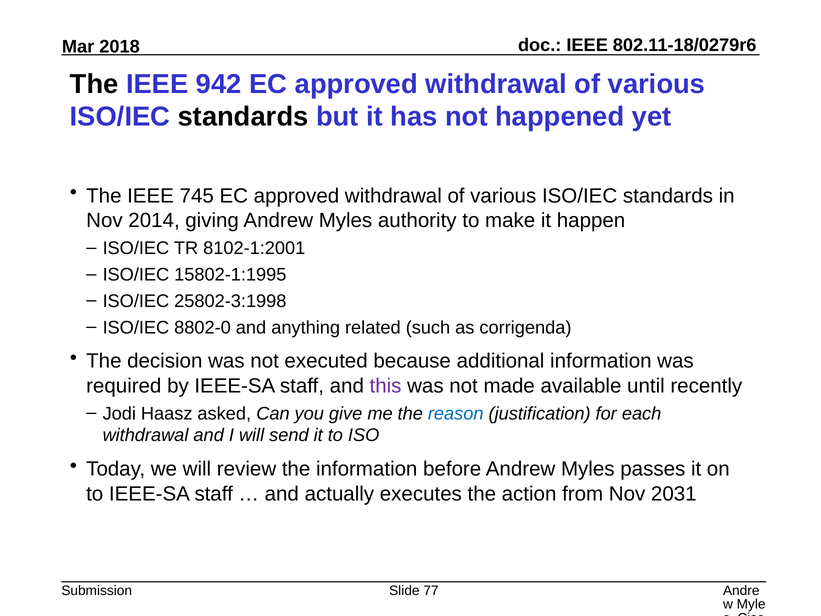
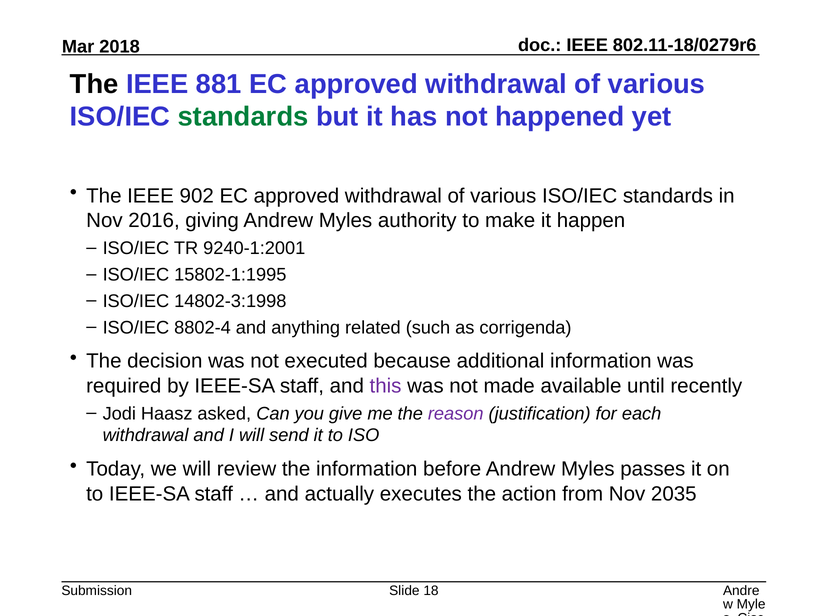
942: 942 -> 881 (219, 84)
standards colour: black -> green (243, 117)
745: 745 -> 902 (197, 196)
2014: 2014 -> 2016 (154, 220)
8102-1:2001: 8102-1:2001 -> 9240-1:2001 (254, 248)
25802-3:1998: 25802-3:1998 -> 14802-3:1998 (230, 301)
8802-0: 8802-0 -> 8802-4 (203, 327)
reason colour: blue -> purple (456, 413)
2031: 2031 -> 2035 (674, 494)
77: 77 -> 18 (431, 591)
